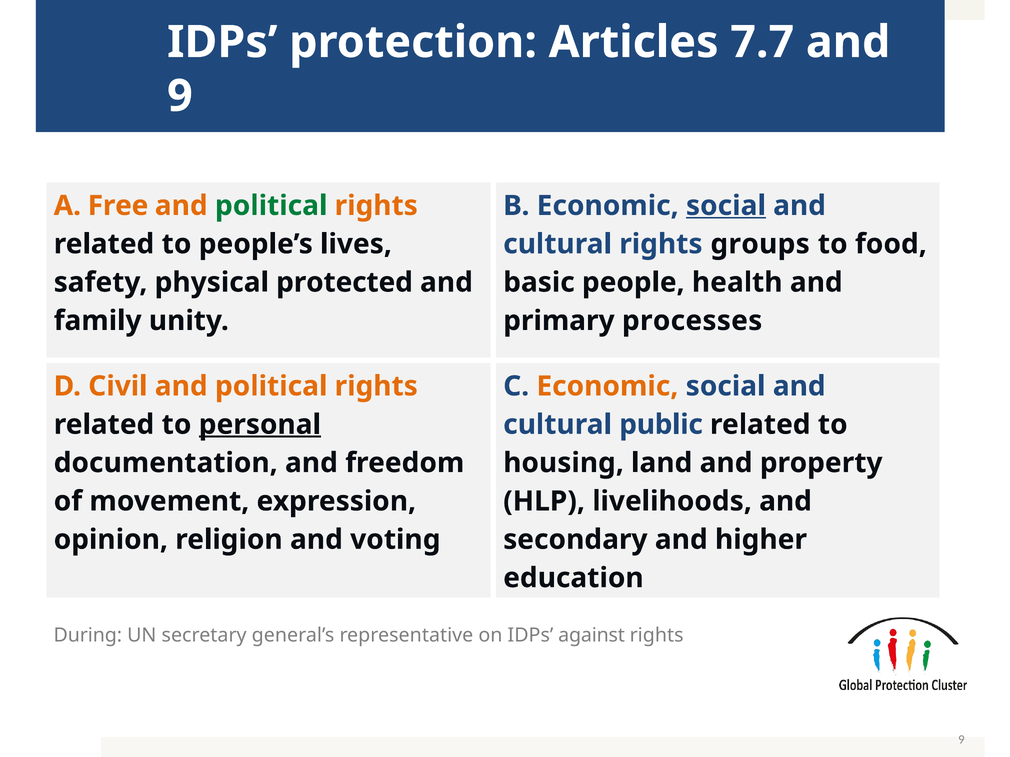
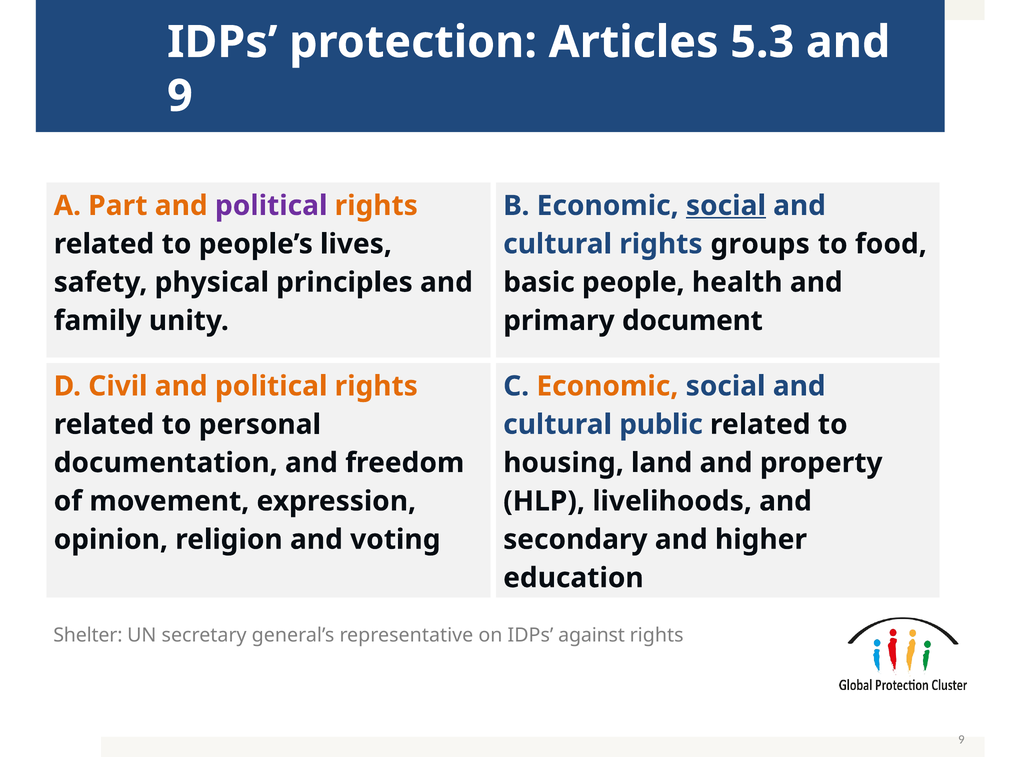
7.7: 7.7 -> 5.3 (762, 42)
Free: Free -> Part (118, 206)
political colour: green -> purple (271, 206)
protected: protected -> principles (344, 283)
processes: processes -> document (692, 321)
personal underline: present -> none (260, 425)
During: During -> Shelter (88, 636)
